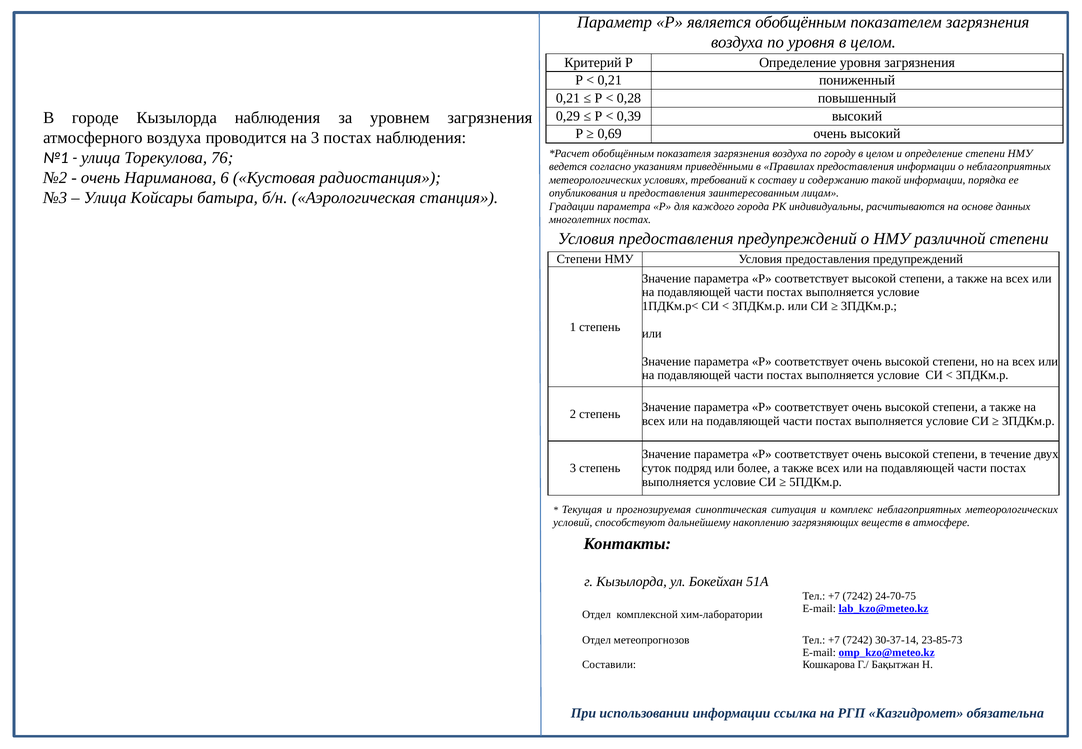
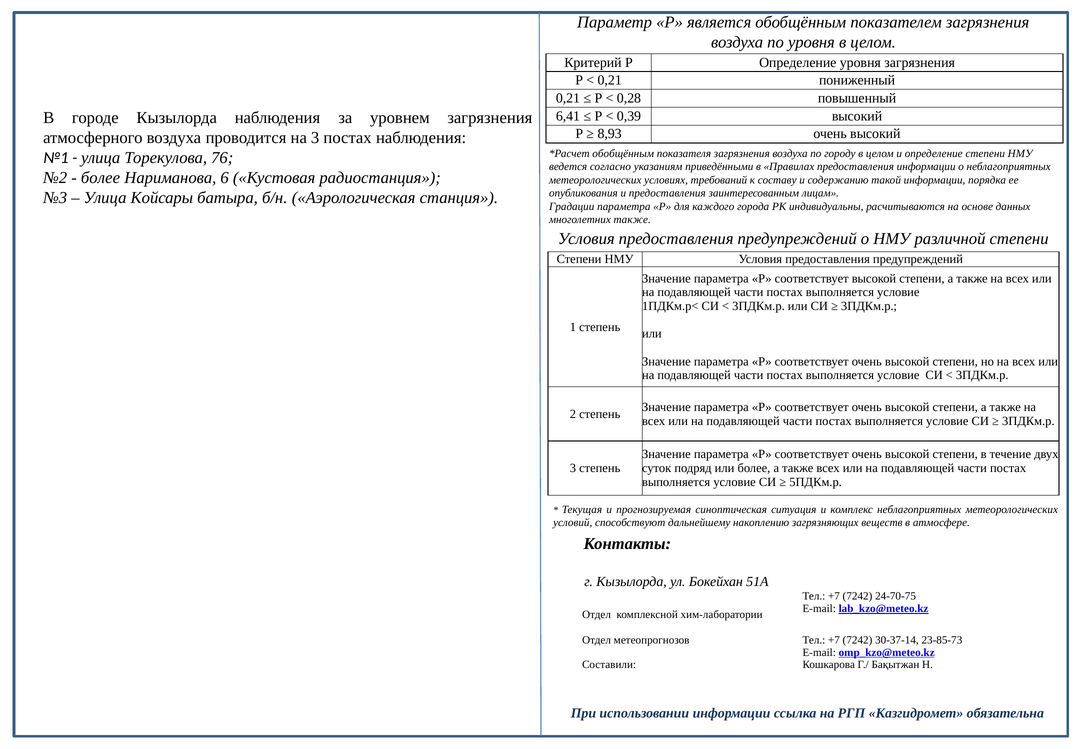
0,29: 0,29 -> 6,41 (568, 116)
0,69: 0,69 -> 8,93 (610, 134)
очень: очень -> более (100, 178)
многолетних постах: постах -> также (632, 220)
